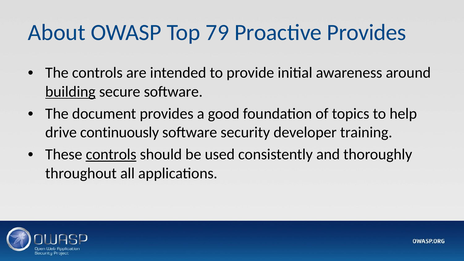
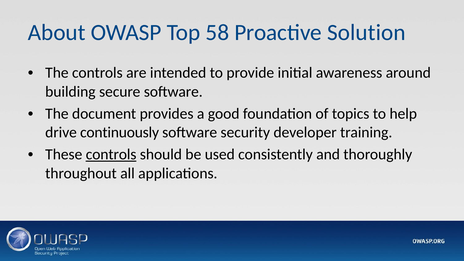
79: 79 -> 58 (217, 32)
Proactive Provides: Provides -> Solution (366, 32)
building underline: present -> none (70, 92)
